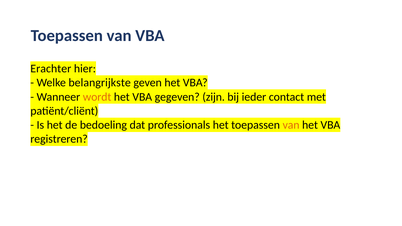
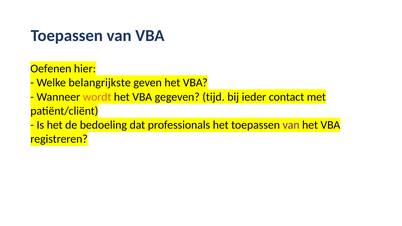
Erachter: Erachter -> Oefenen (51, 69)
zijn: zijn -> tijd (214, 97)
van colour: orange -> purple (291, 125)
